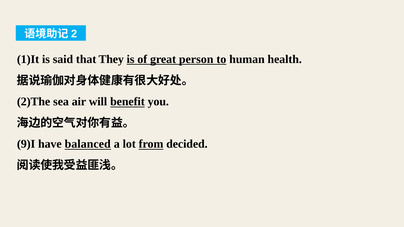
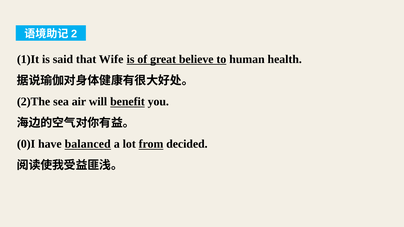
They: They -> Wife (111, 59)
person: person -> believe (196, 59)
9)I: 9)I -> 0)I (26, 144)
